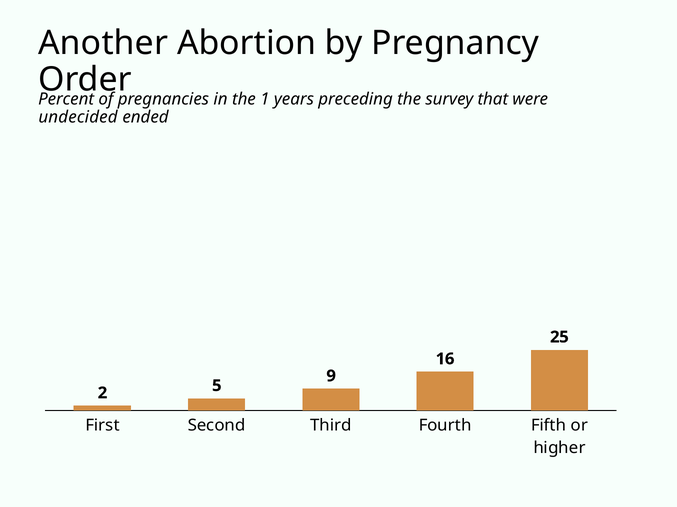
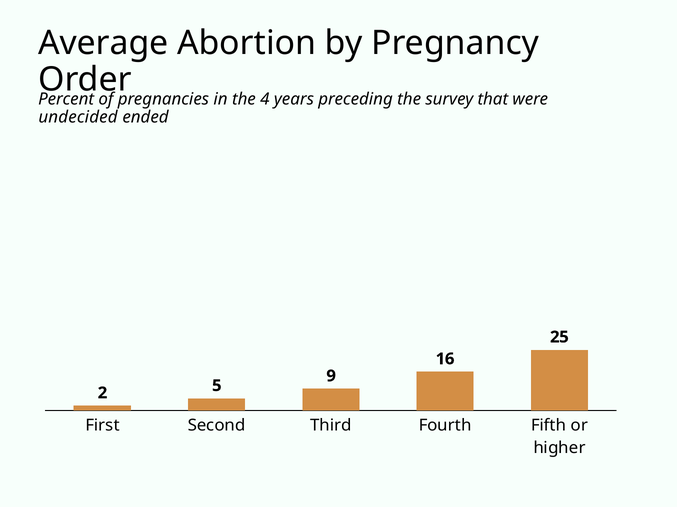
Another: Another -> Average (103, 43)
1: 1 -> 4 (265, 99)
